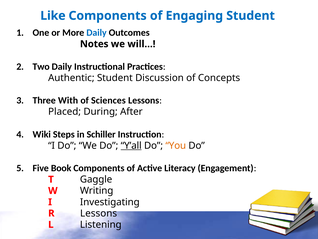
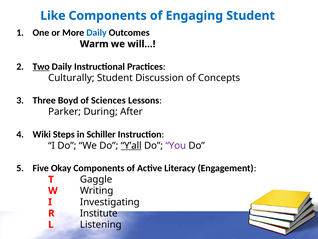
Notes: Notes -> Warm (94, 44)
Two underline: none -> present (41, 66)
Authentic: Authentic -> Culturally (71, 78)
With: With -> Boyd (68, 100)
Placed: Placed -> Parker (65, 112)
You colour: orange -> purple (176, 145)
Book: Book -> Okay (61, 168)
R Lessons: Lessons -> Institute (99, 213)
